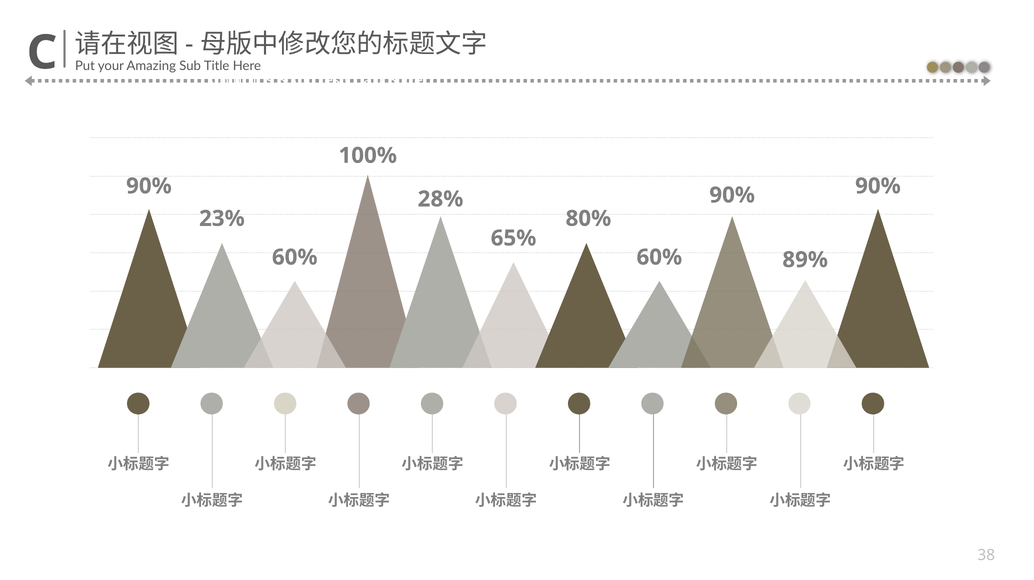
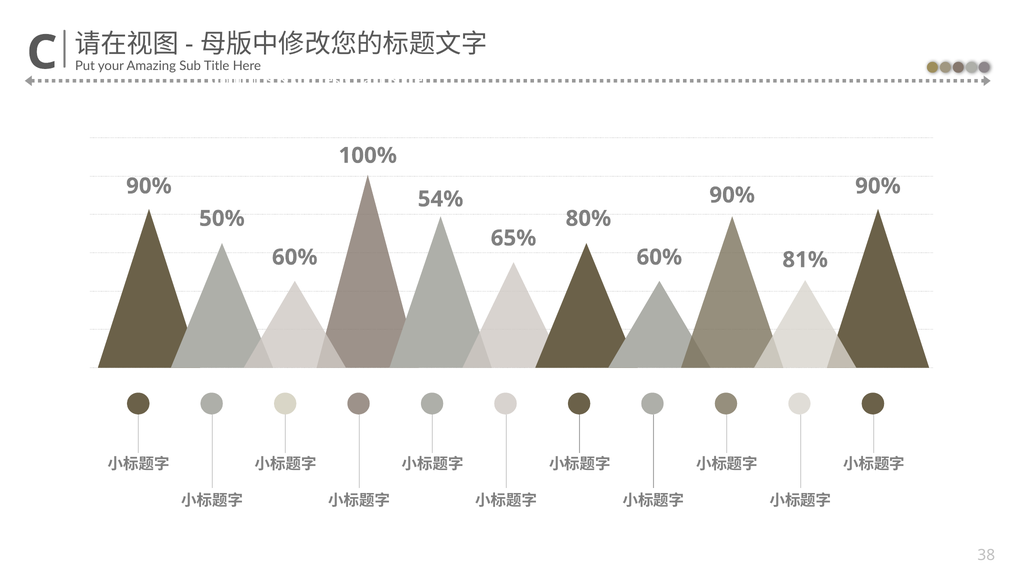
28%: 28% -> 54% (441, 199)
23%: 23% -> 50% (222, 219)
89%: 89% -> 81% (805, 260)
